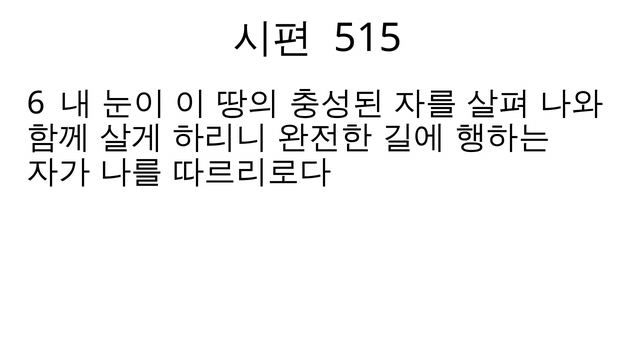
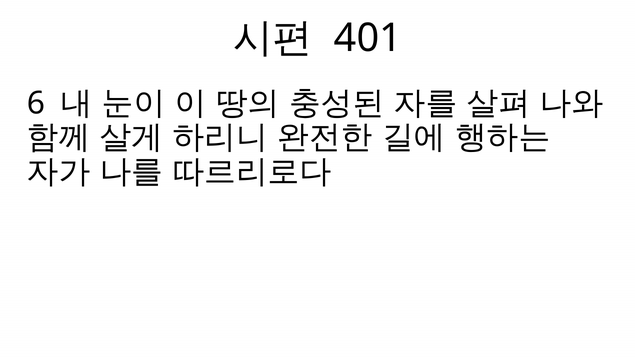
515: 515 -> 401 (368, 38)
